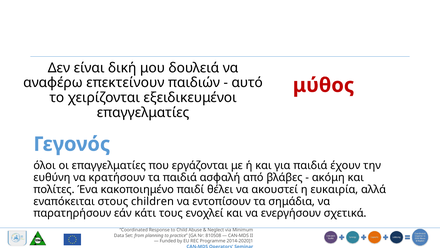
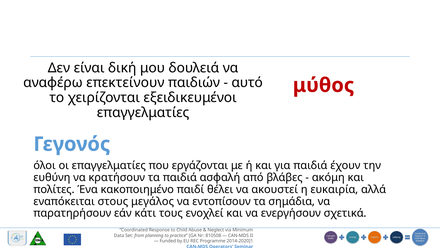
children: children -> μεγάλος (152, 201)
